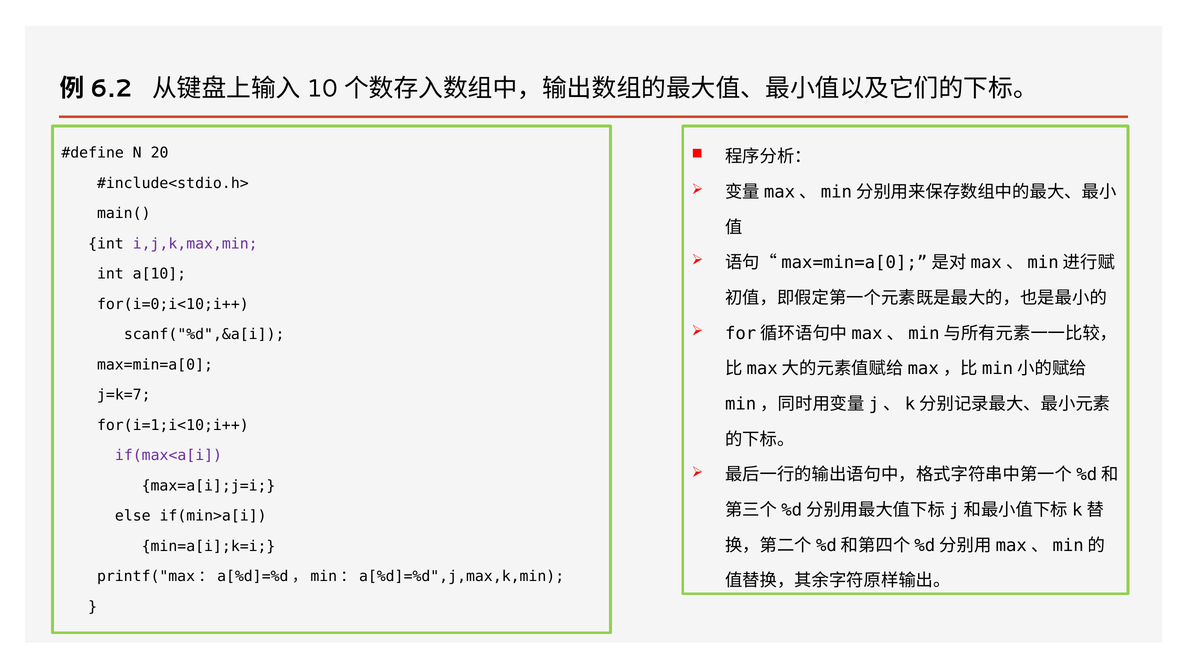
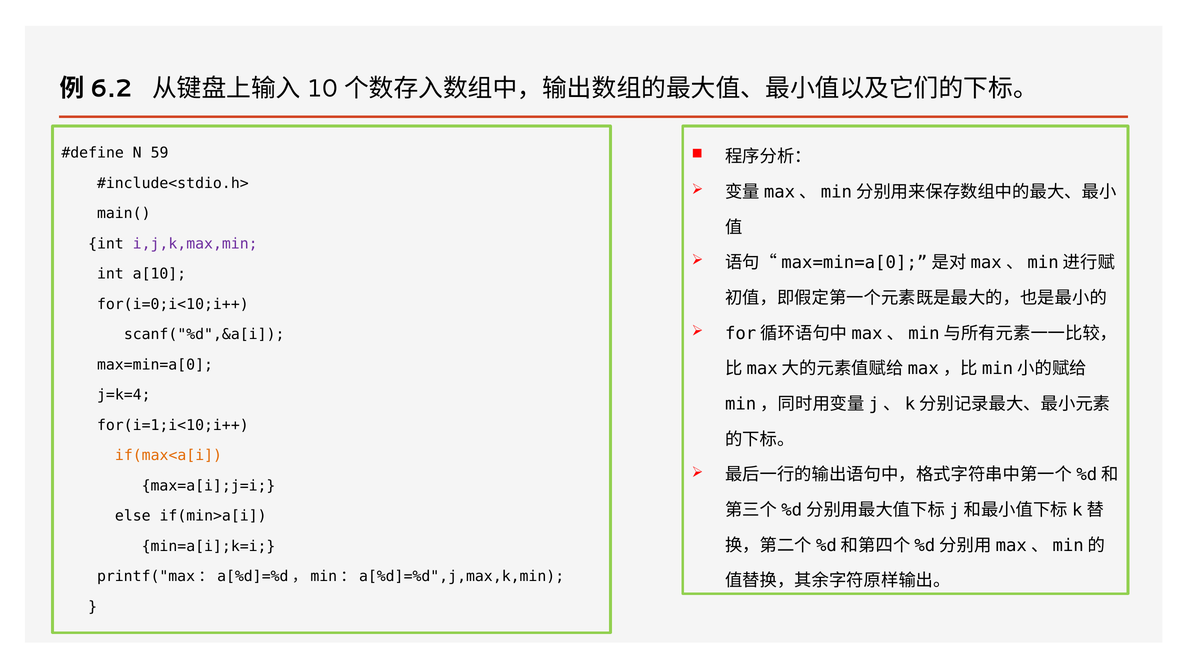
20: 20 -> 59 (160, 153)
j=k=7: j=k=7 -> j=k=4 (124, 395)
if(max<a[i colour: purple -> orange (169, 455)
